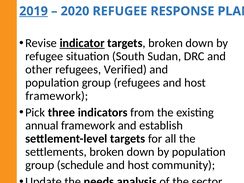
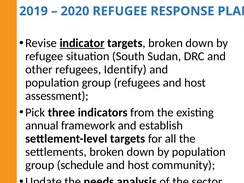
2019 underline: present -> none (34, 11)
Verified: Verified -> Identify (125, 69)
framework: framework -> assessment (57, 96)
